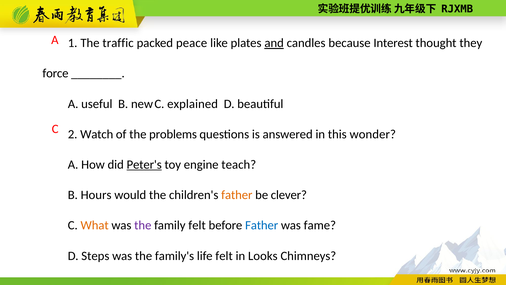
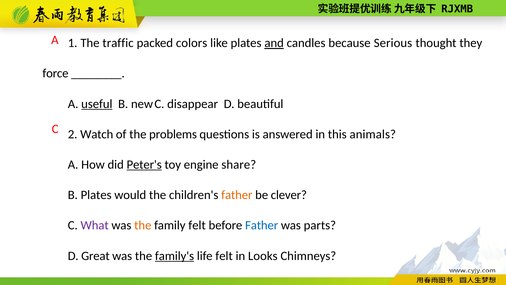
peace: peace -> colors (192, 43)
Interest: Interest -> Serious (393, 43)
useful underline: none -> present (97, 104)
explained: explained -> disappear (193, 104)
wonder: wonder -> animals (373, 134)
teach: teach -> share (239, 164)
B Hours: Hours -> Plates (96, 195)
What colour: orange -> purple (95, 225)
the colour: purple -> orange (143, 225)
fame: fame -> parts (320, 225)
Steps: Steps -> Great (95, 255)
family's underline: none -> present (175, 255)
